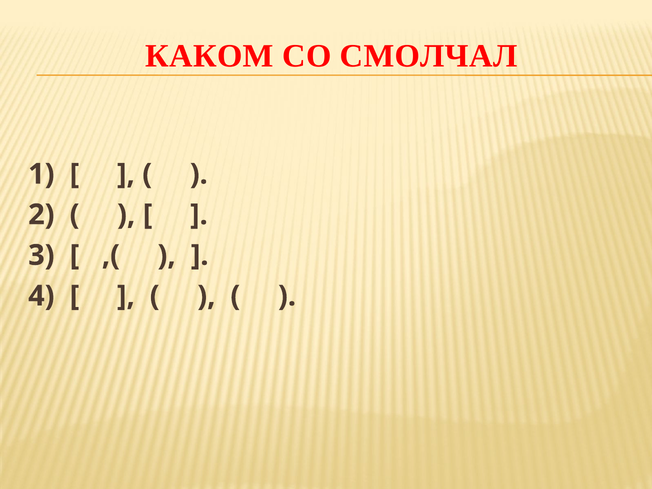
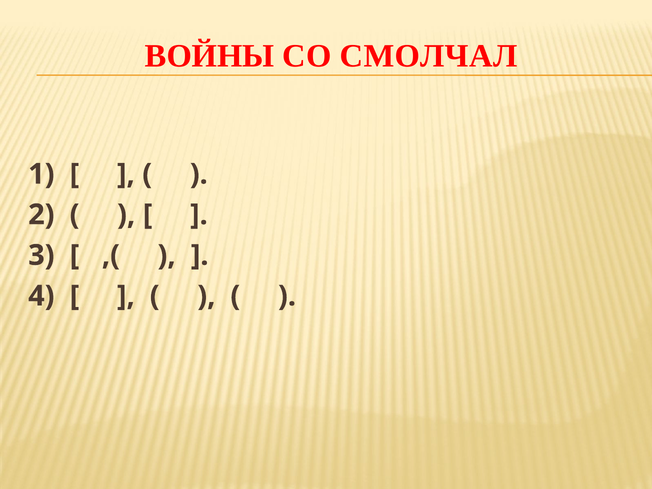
КАКОМ: КАКОМ -> ВОЙНЫ (210, 56)
